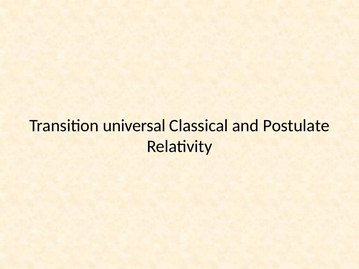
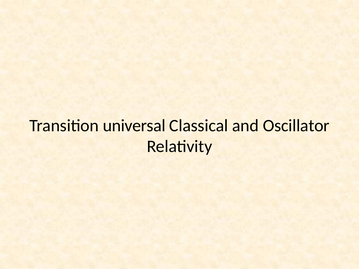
Postulate: Postulate -> Oscillator (296, 126)
